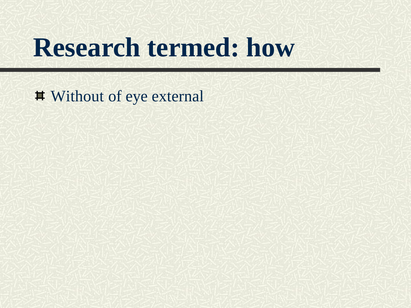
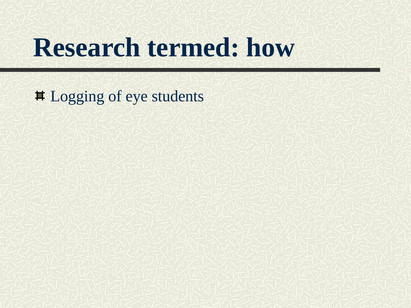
Without: Without -> Logging (77, 96)
external: external -> students (178, 96)
